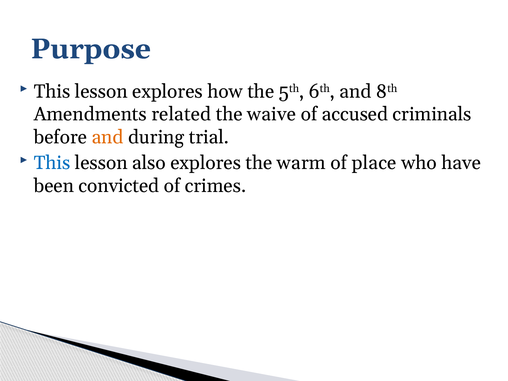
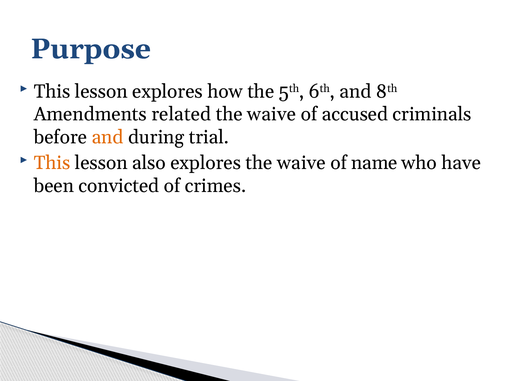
This colour: blue -> orange (52, 163)
explores the warm: warm -> waive (301, 163)
place: place -> name (374, 163)
